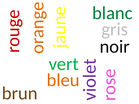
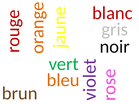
blanc colour: green -> red (112, 13)
